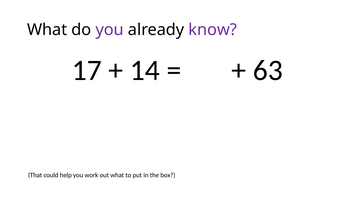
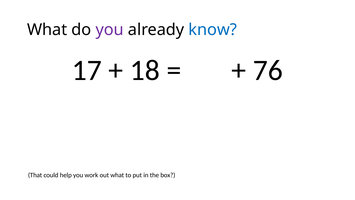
know colour: purple -> blue (213, 30)
14: 14 -> 18 (145, 70)
63: 63 -> 76 (268, 70)
